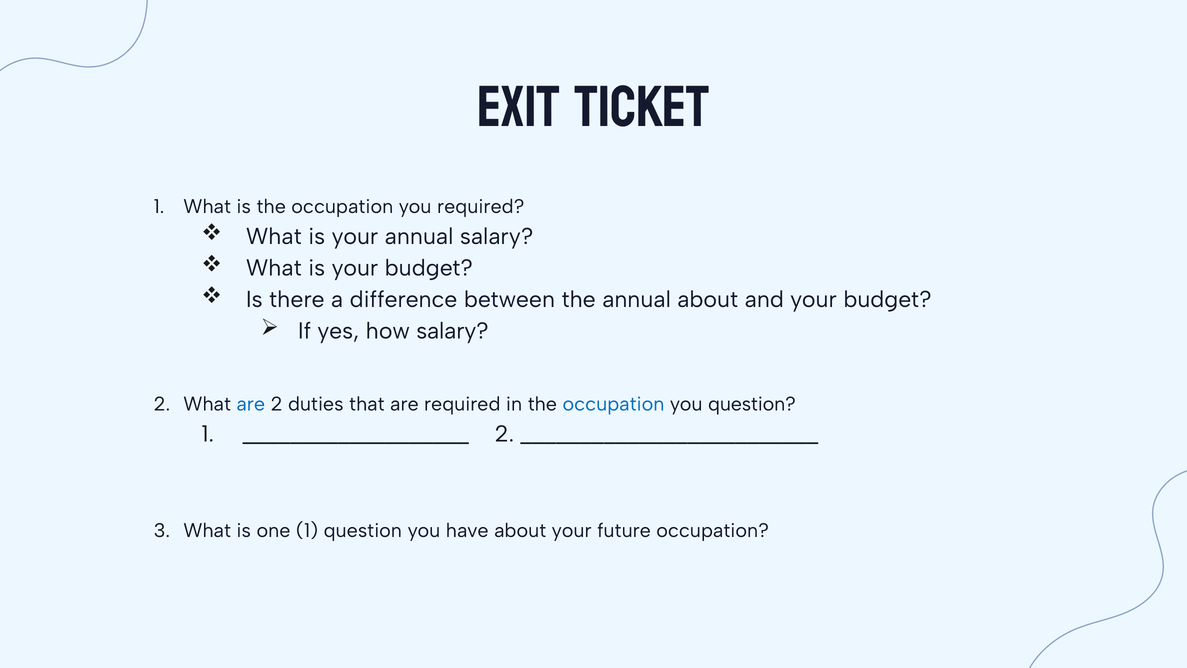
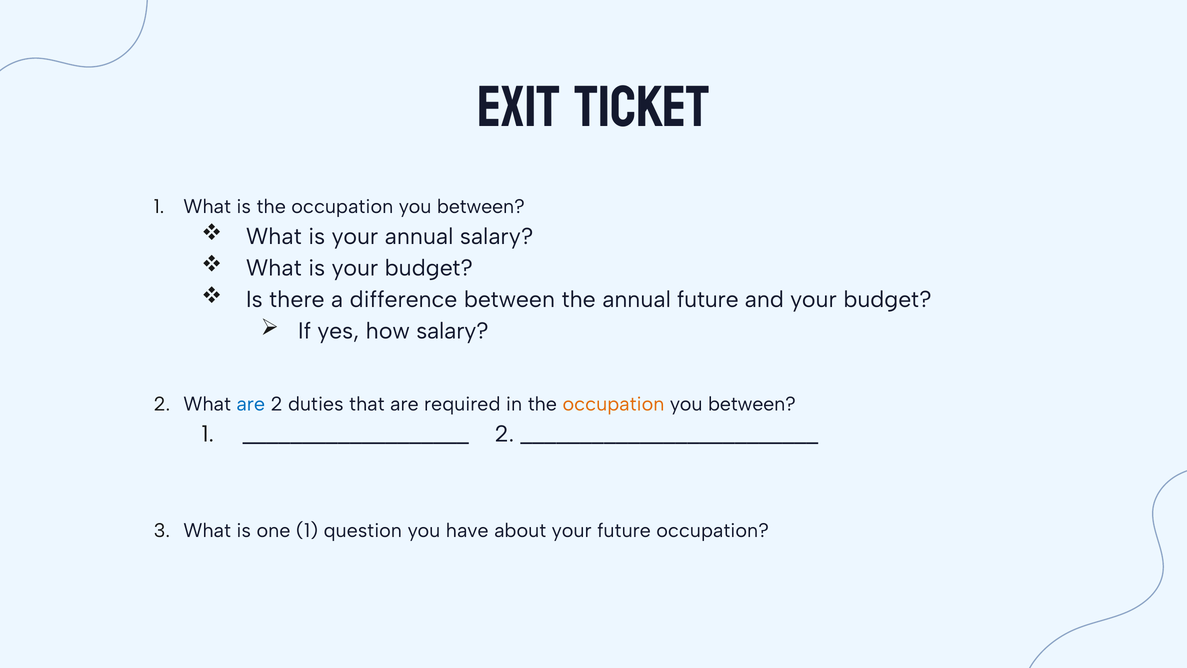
required: required -> between (481, 206)
annual about: about -> future (708, 300)
occupation colour: blue -> orange (614, 404)
question: question -> between (752, 404)
